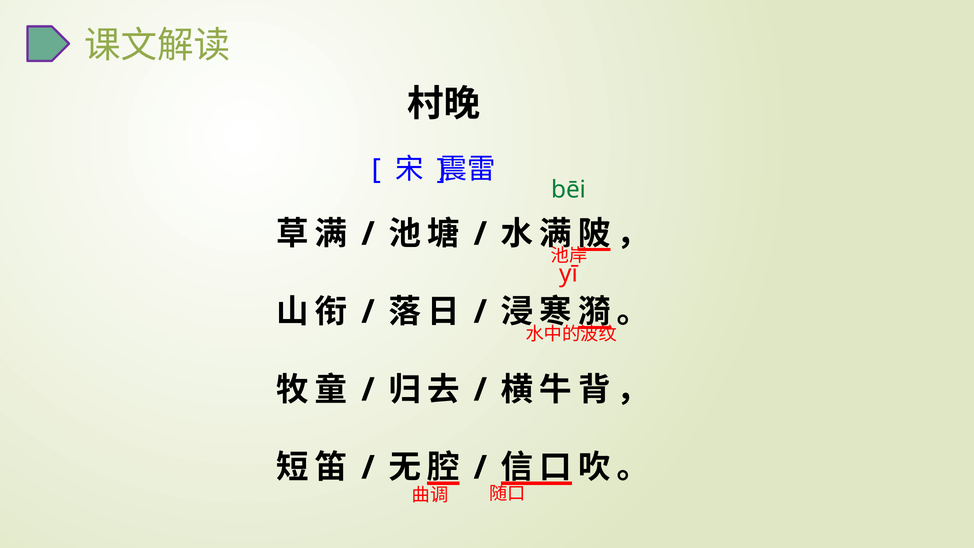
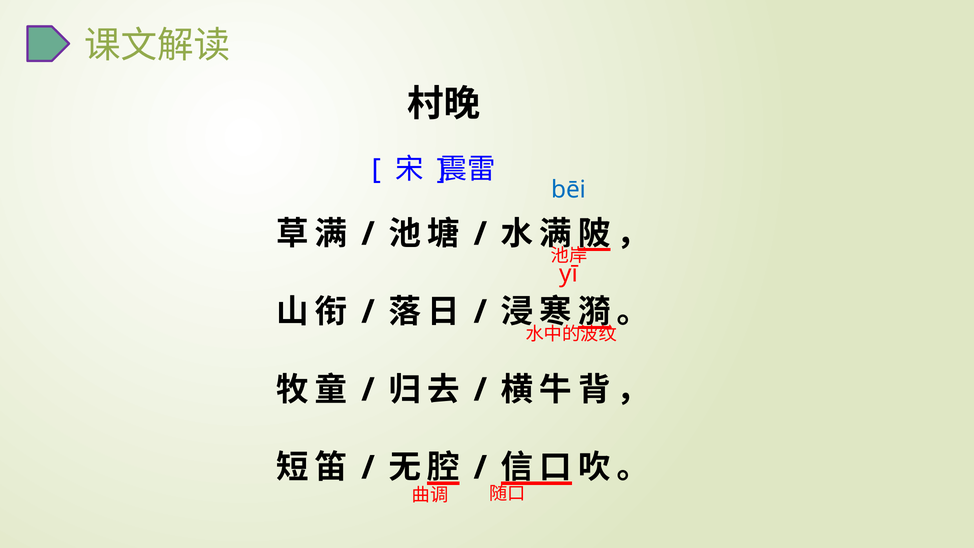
bēi colour: green -> blue (569, 189)
